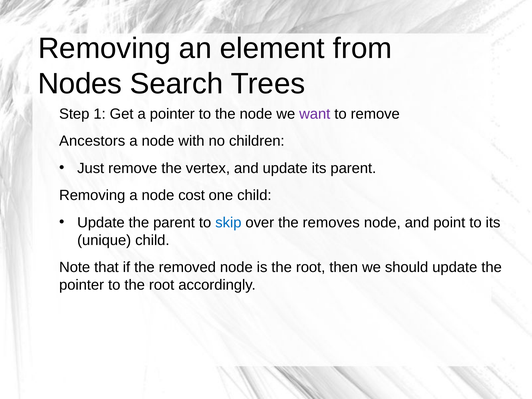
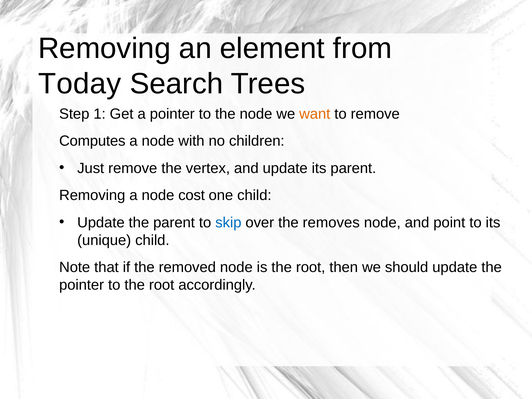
Nodes: Nodes -> Today (80, 84)
want colour: purple -> orange (315, 114)
Ancestors: Ancestors -> Computes (92, 141)
